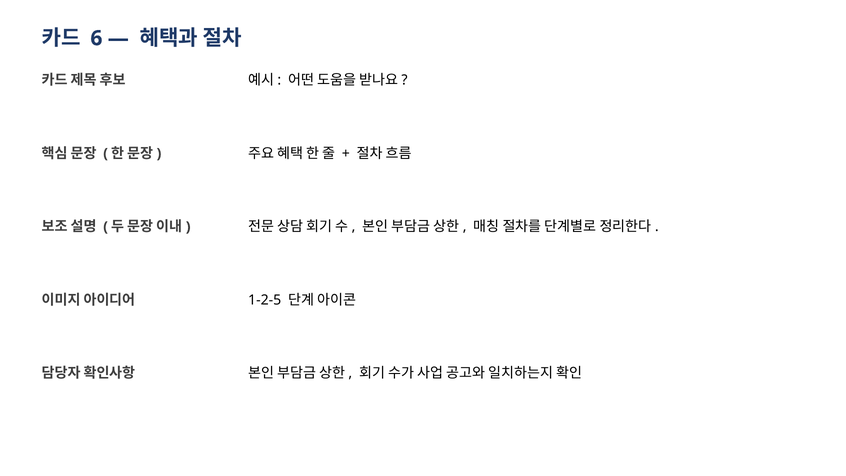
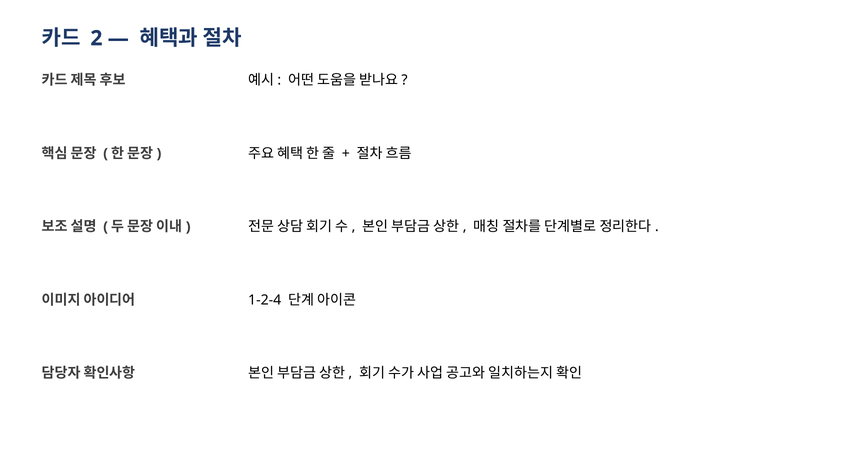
6: 6 -> 2 (96, 38)
1-2-5: 1-2-5 -> 1-2-4 (265, 300)
